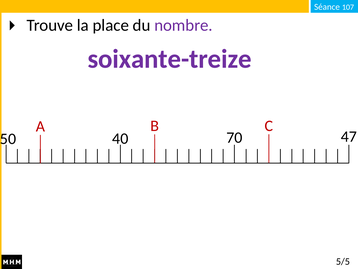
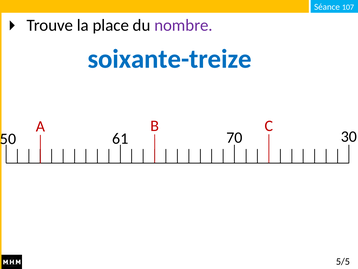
soixante-treize colour: purple -> blue (170, 59)
40: 40 -> 61 (120, 138)
47: 47 -> 30 (349, 136)
